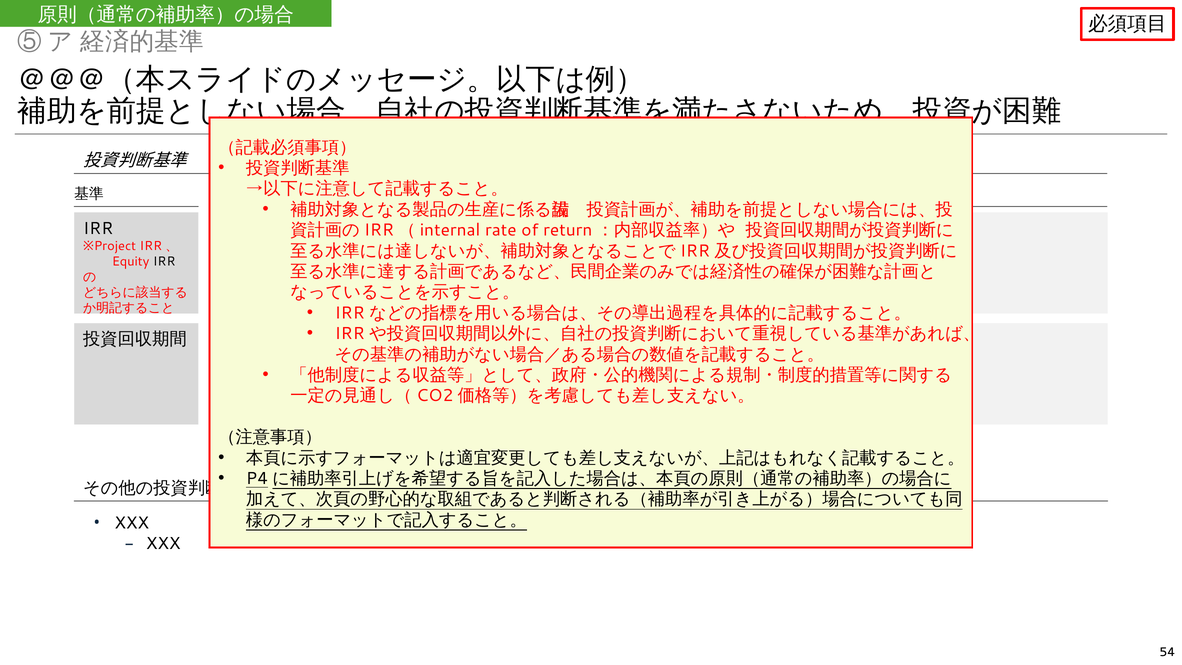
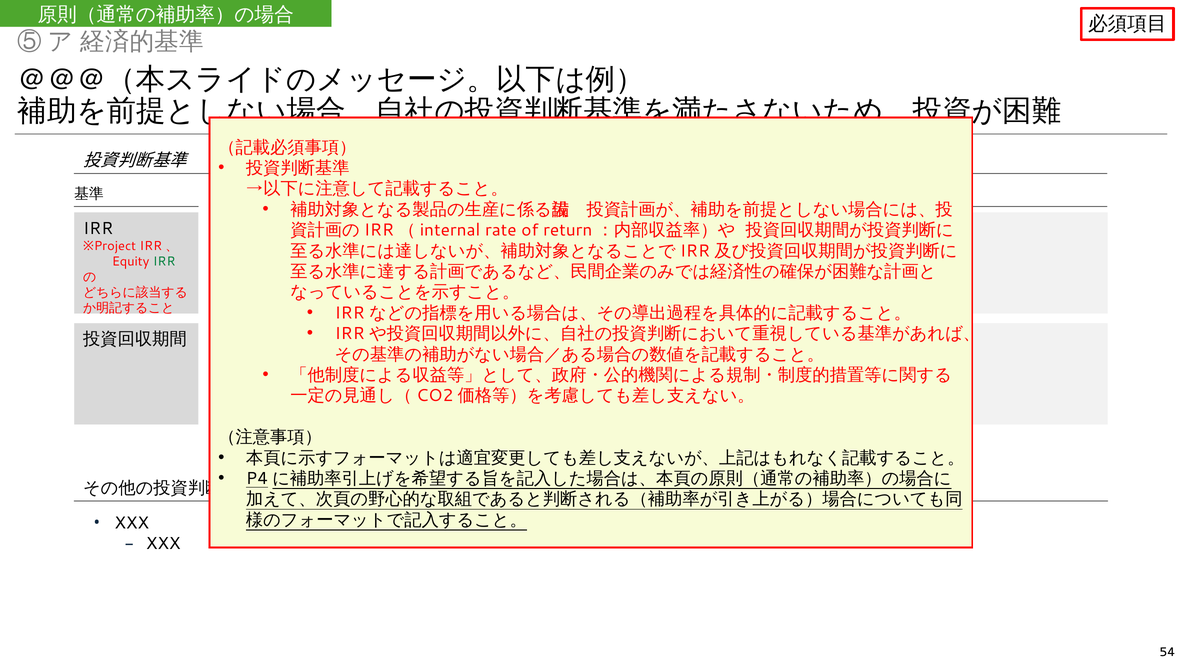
IRR colour: black -> green (164, 262)
